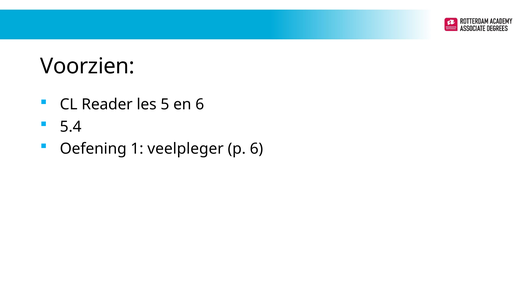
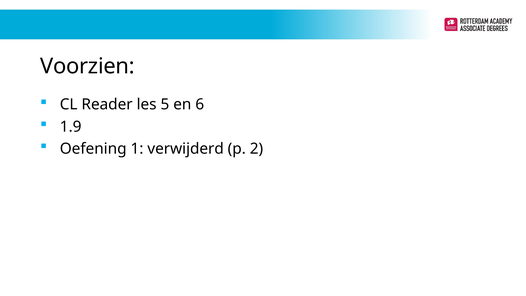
5.4: 5.4 -> 1.9 (71, 127)
veelpleger: veelpleger -> verwijderd (186, 149)
p 6: 6 -> 2 (256, 149)
